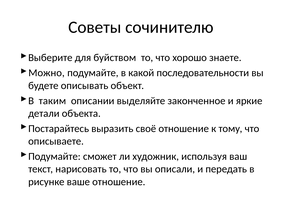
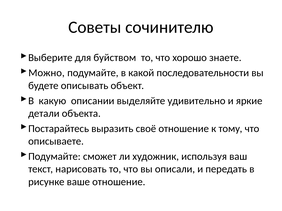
таким: таким -> какую (52, 101)
законченное: законченное -> удивительно (196, 101)
